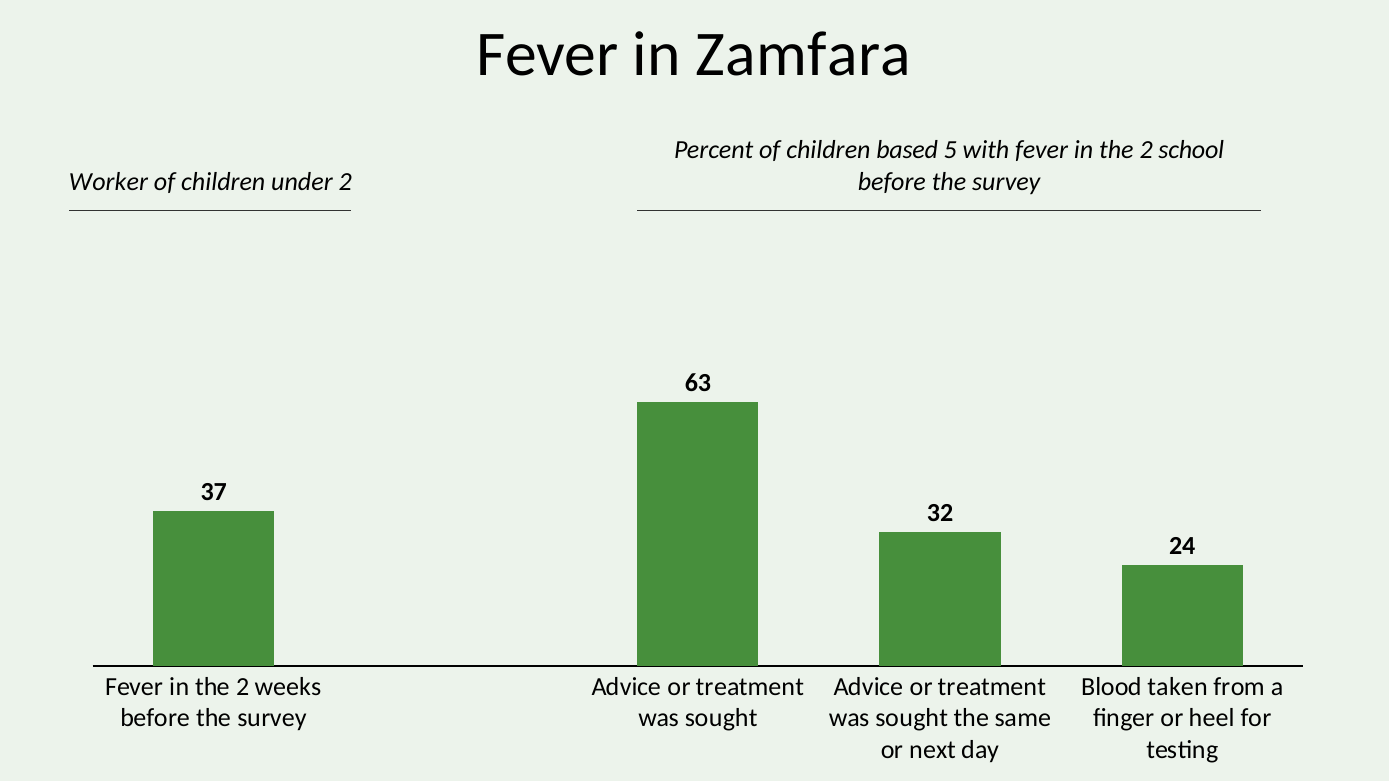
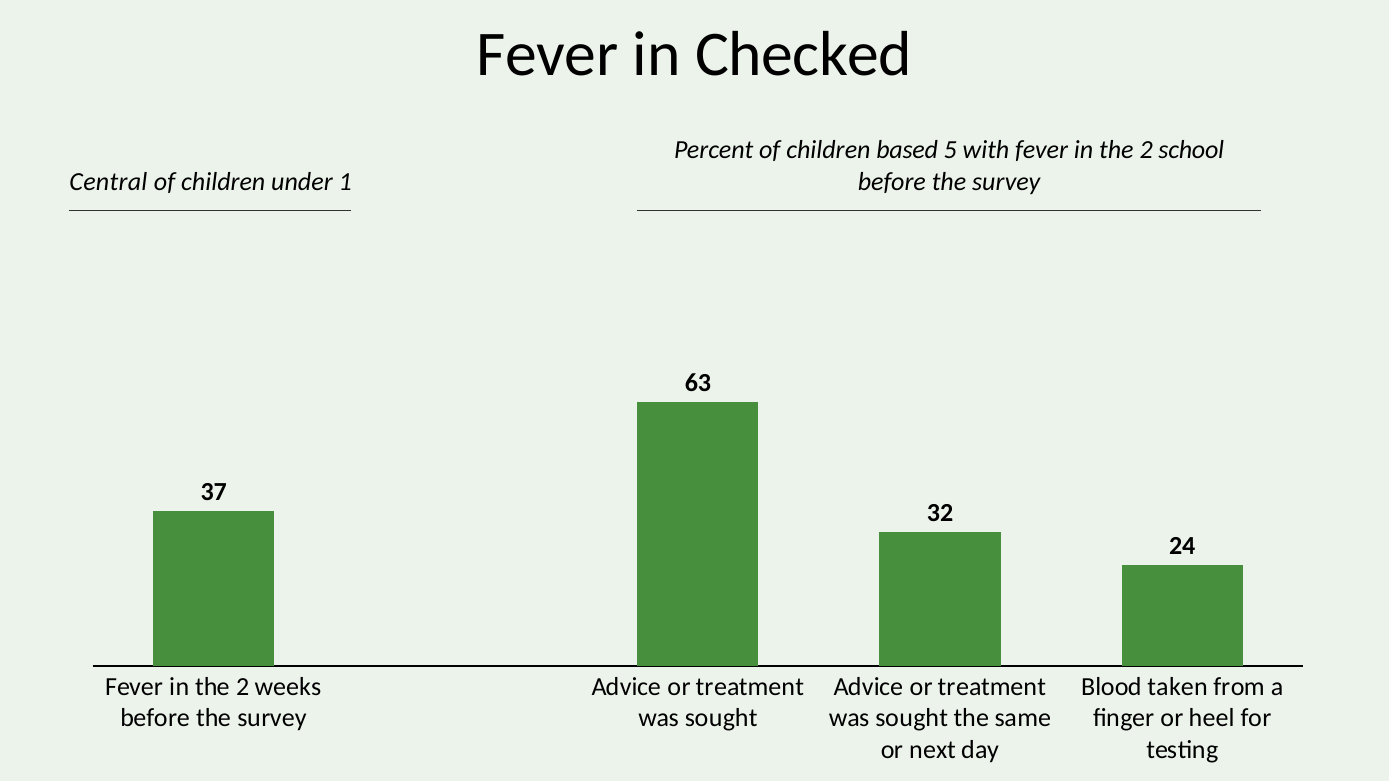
Zamfara: Zamfara -> Checked (804, 54)
Worker: Worker -> Central (108, 182)
under 2: 2 -> 1 (345, 182)
